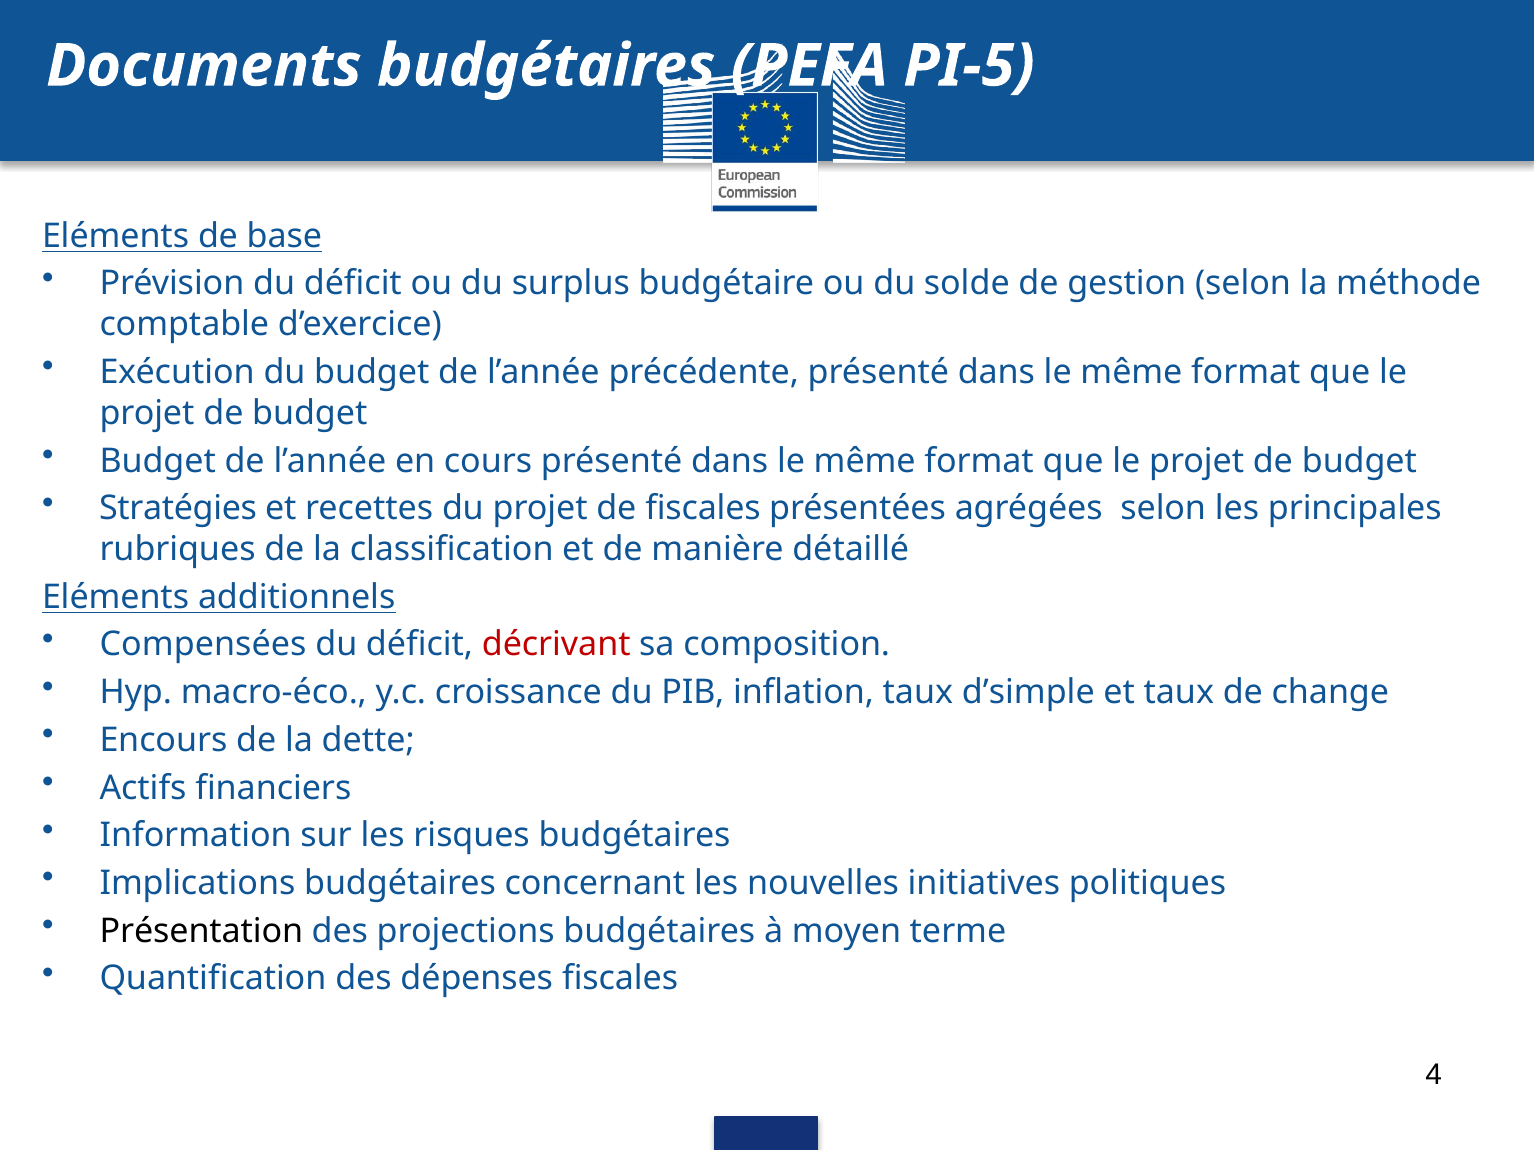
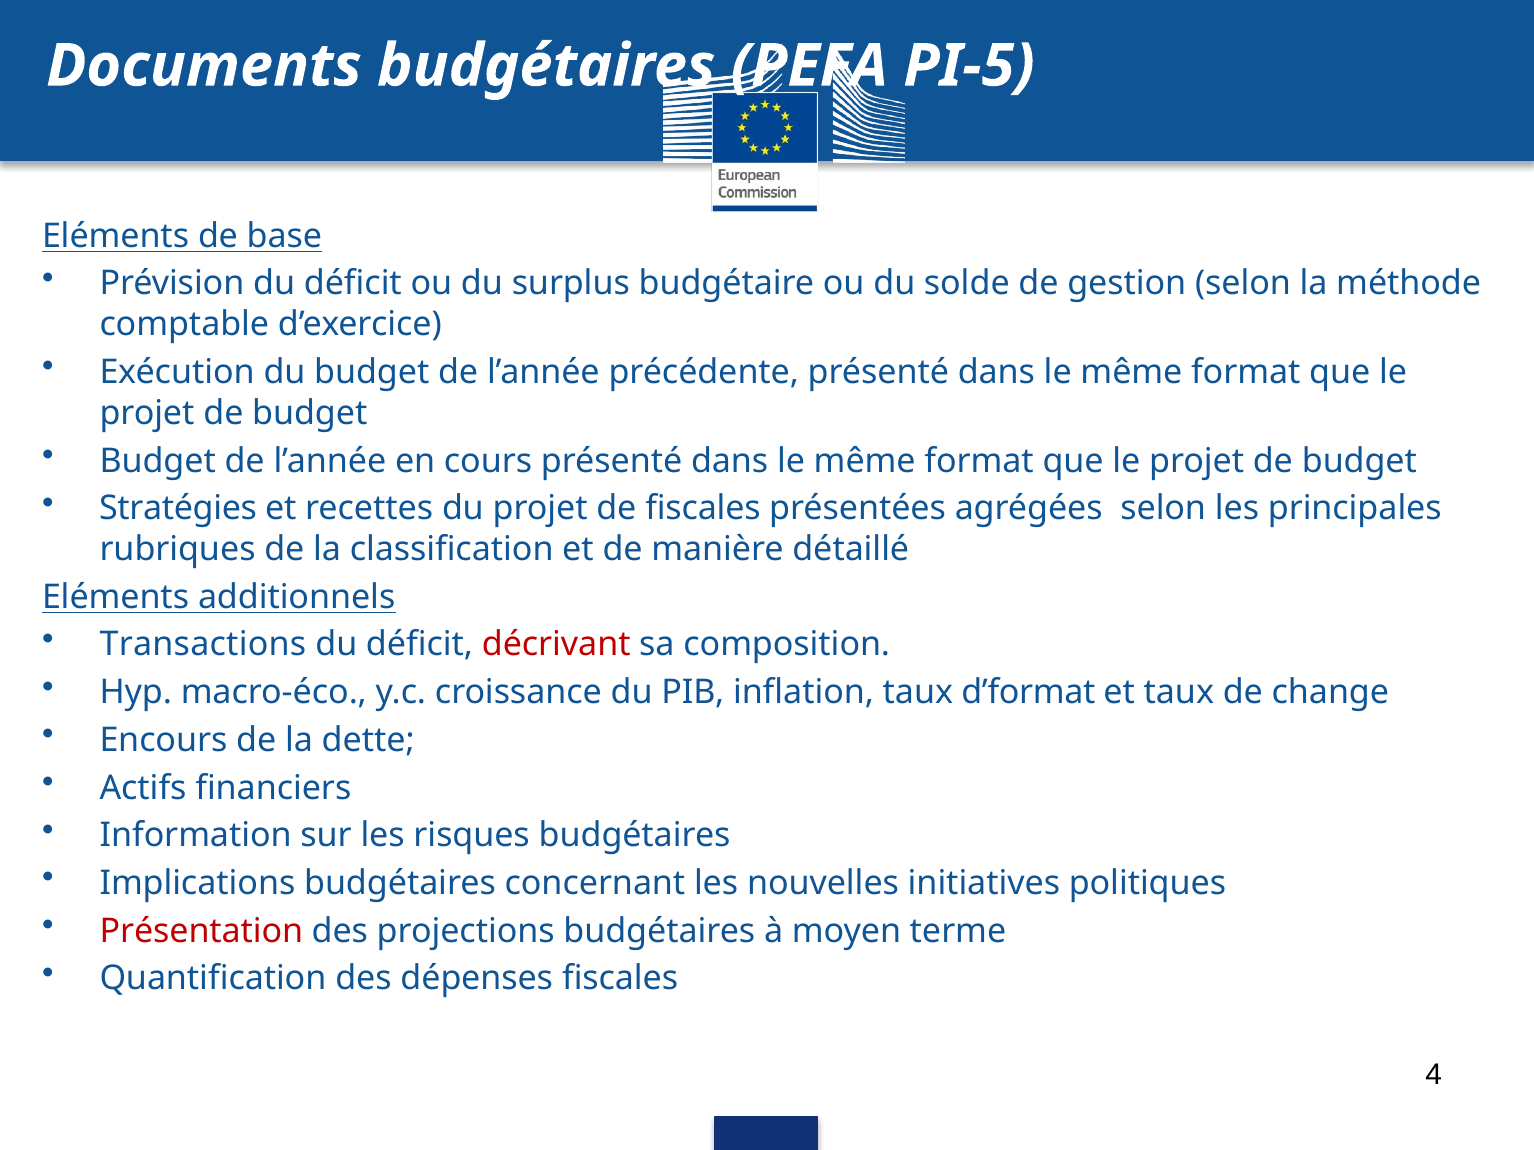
Compensées: Compensées -> Transactions (203, 645)
d’simple: d’simple -> d’format (1028, 693)
Présentation colour: black -> red (201, 931)
